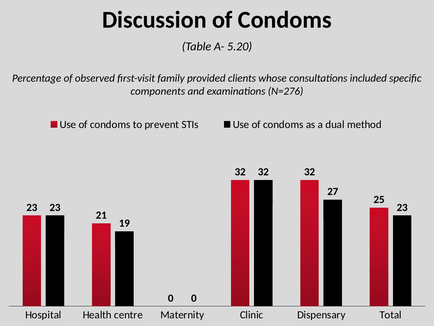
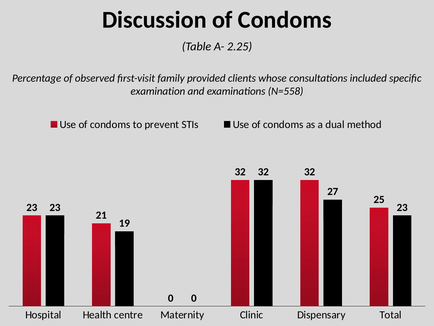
5.20: 5.20 -> 2.25 (240, 46)
components: components -> examination (158, 91)
N=276: N=276 -> N=558 (286, 91)
